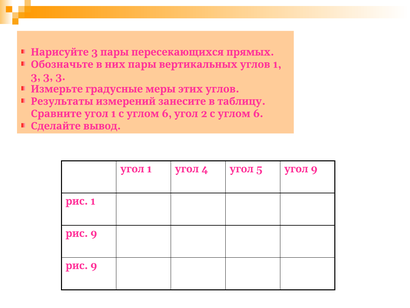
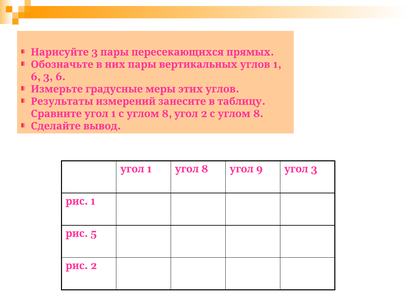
3: 3 -> 6 (36, 77)
3: 3 -> 6 (61, 77)
1 6: 6 -> 8 (167, 114)
2 6: 6 -> 8 (258, 114)
угол 4: 4 -> 8 (205, 169)
5: 5 -> 9 (259, 169)
угол 9: 9 -> 3 (314, 169)
9: 9 -> 5 (94, 233)
9: 9 -> 2 (94, 265)
